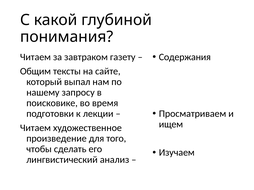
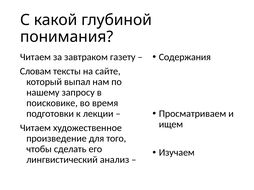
Общим: Общим -> Словам (35, 71)
